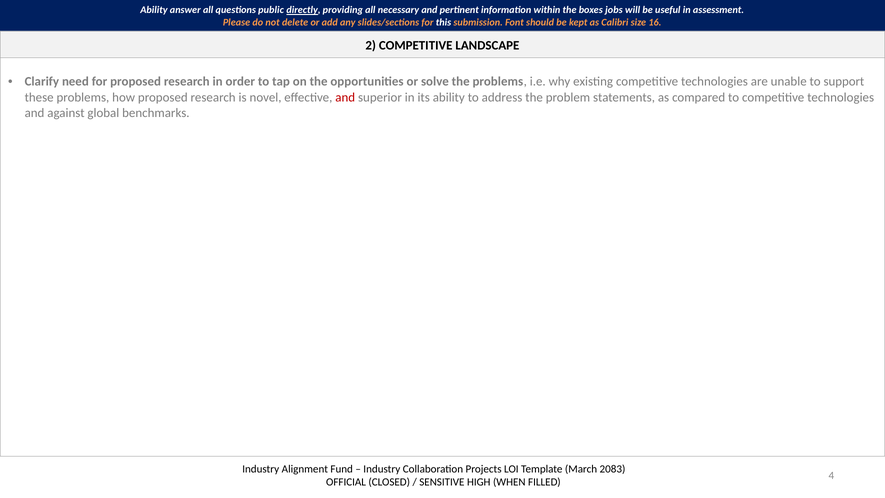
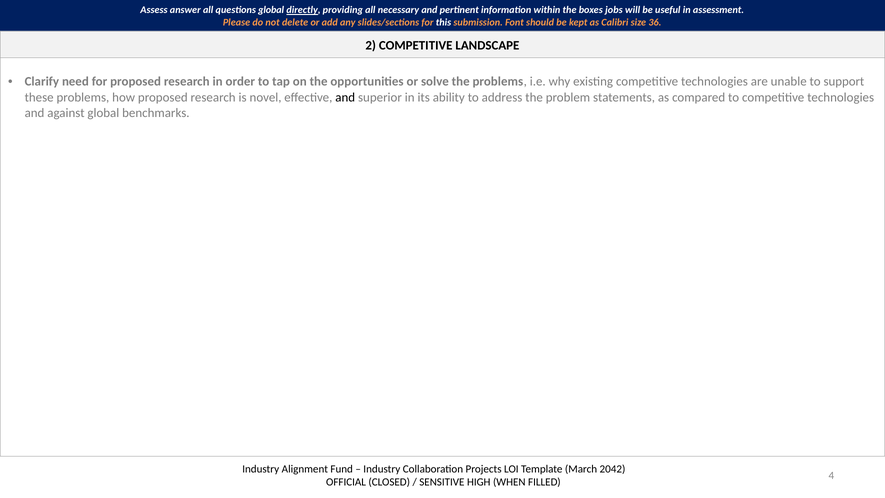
Ability: Ability -> Assess (154, 10)
questions public: public -> global (271, 10)
16: 16 -> 36 (655, 22)
and colour: red -> black (345, 97)
2083: 2083 -> 2042 (612, 469)
